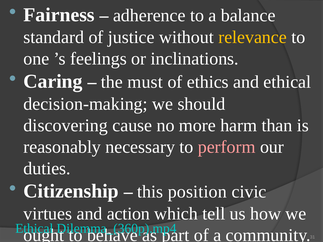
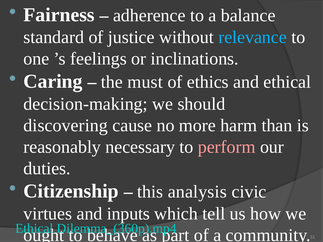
relevance colour: yellow -> light blue (253, 37)
position: position -> analysis (197, 192)
action: action -> inputs (128, 214)
